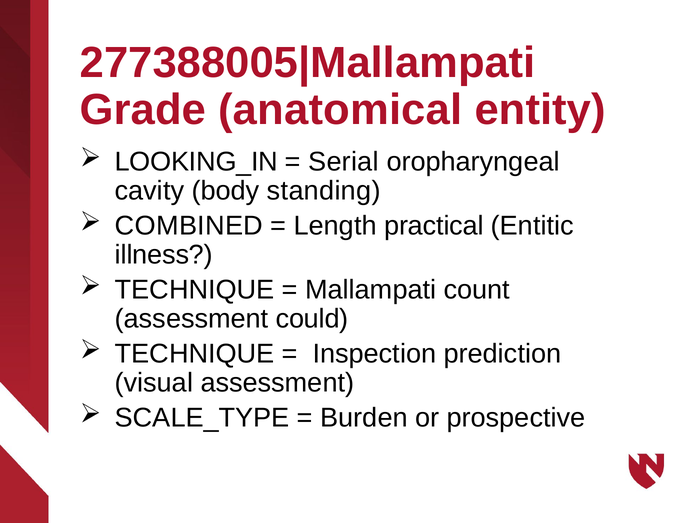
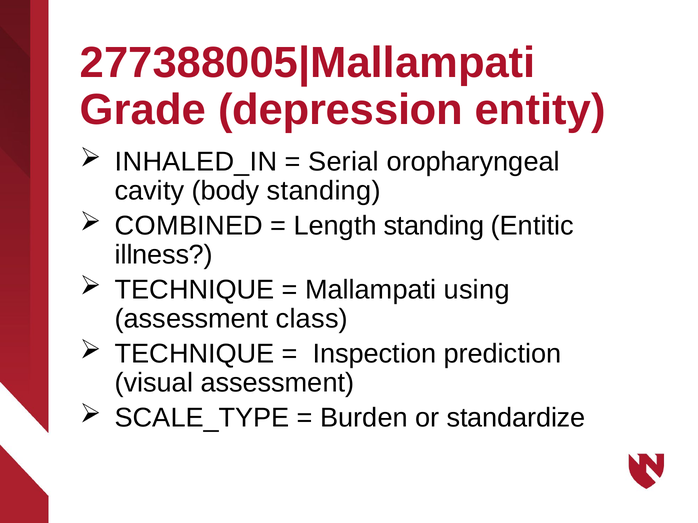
anatomical: anatomical -> depression (340, 110)
LOOKING_IN: LOOKING_IN -> INHALED_IN (196, 162)
Length practical: practical -> standing (434, 226)
count: count -> using (477, 290)
could: could -> class (312, 319)
prospective: prospective -> standardize (516, 418)
